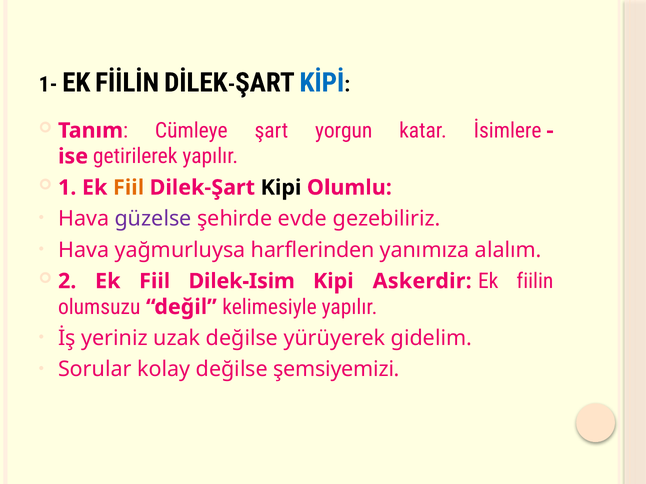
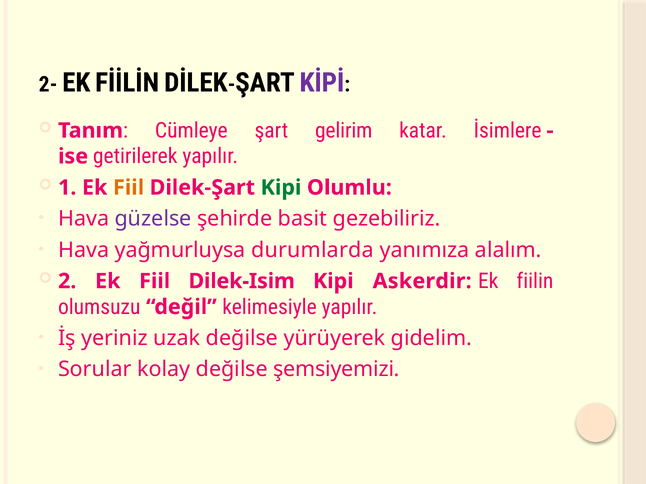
1-: 1- -> 2- (48, 84)
KİPİ colour: blue -> purple (322, 83)
yorgun: yorgun -> gelirim (344, 131)
Kipi colour: black -> green (281, 188)
evde: evde -> basit (302, 219)
harflerinden: harflerinden -> durumlarda (312, 250)
